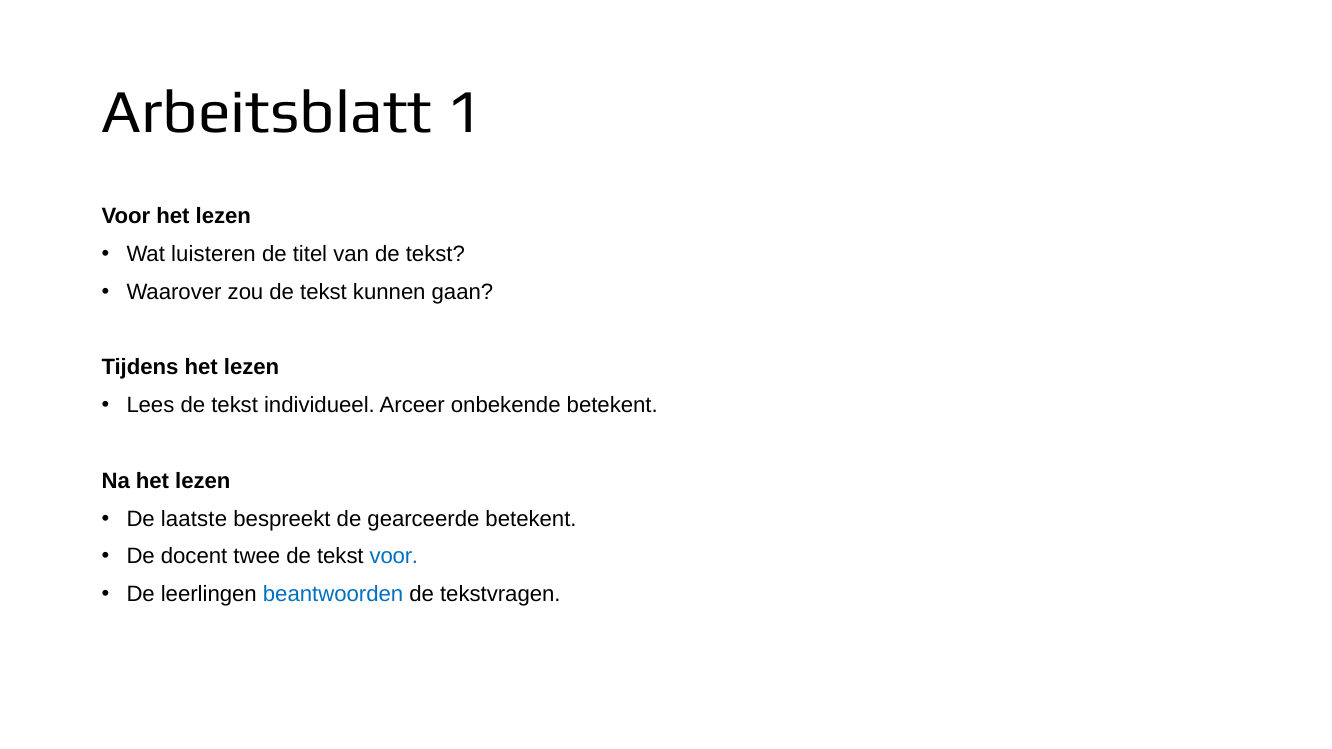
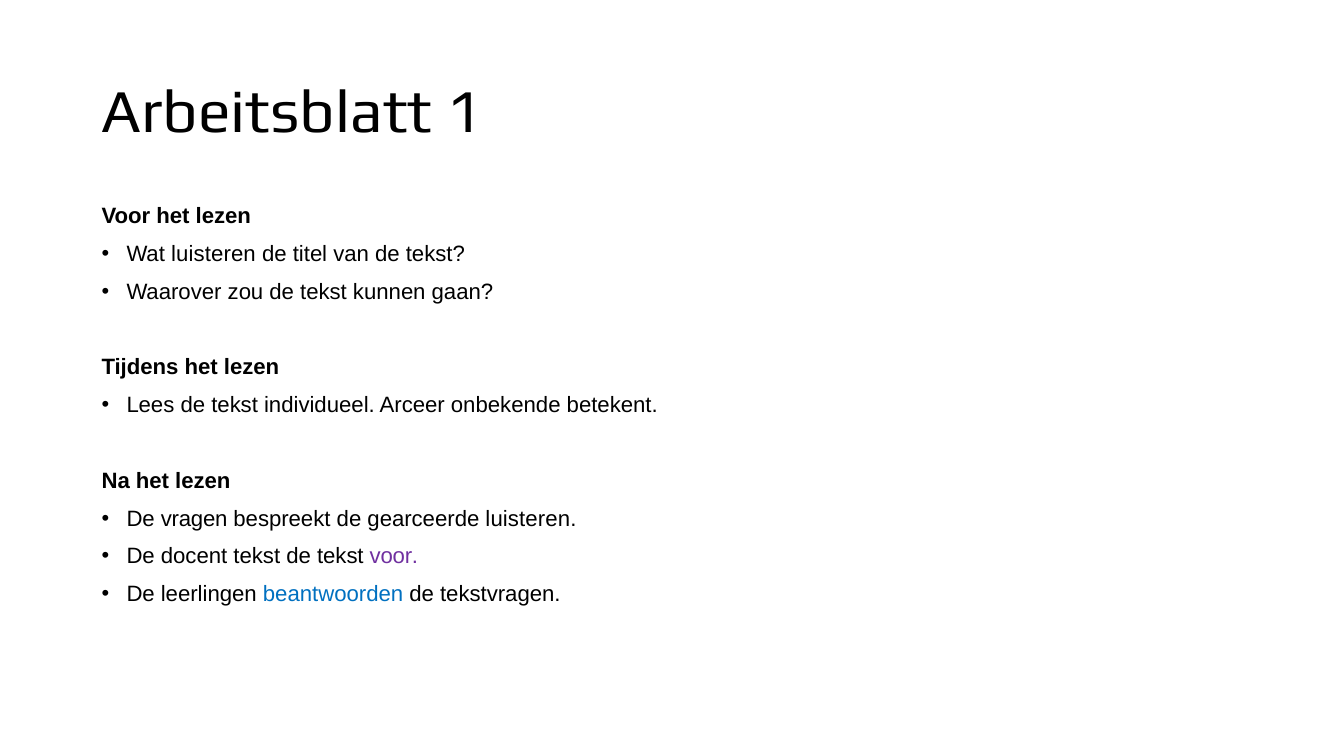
laatste: laatste -> vragen (194, 519)
gearceerde betekent: betekent -> luisteren (531, 519)
docent twee: twee -> tekst (257, 557)
voor colour: blue -> purple (394, 557)
